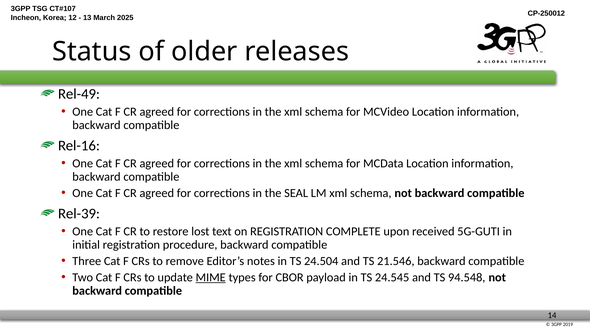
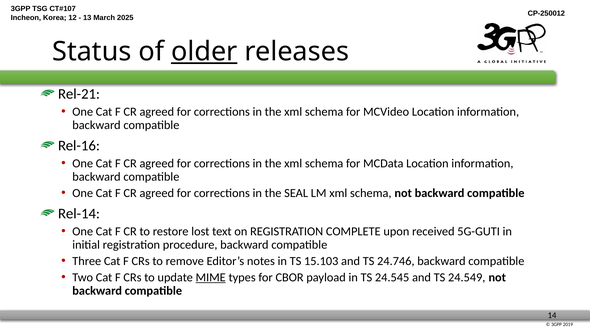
older underline: none -> present (204, 52)
Rel-49: Rel-49 -> Rel-21 (79, 94)
Rel-39: Rel-39 -> Rel-14 (79, 214)
24.504: 24.504 -> 15.103 (321, 261)
21.546: 21.546 -> 24.746 (396, 261)
94.548: 94.548 -> 24.549 (467, 277)
